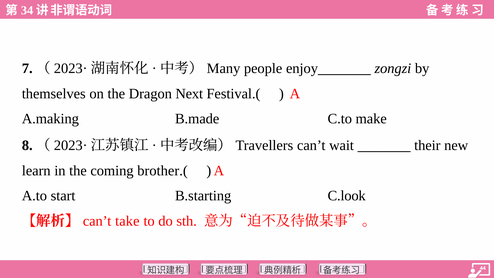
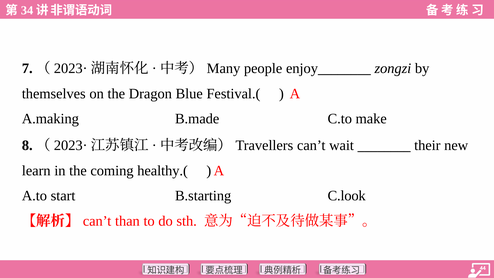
Next: Next -> Blue (189, 94)
brother.(: brother.( -> healthy.( (163, 171)
take: take -> than (127, 221)
